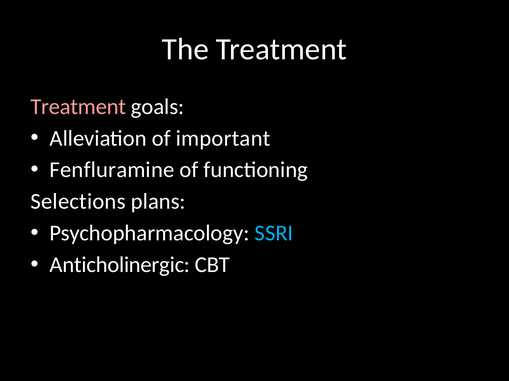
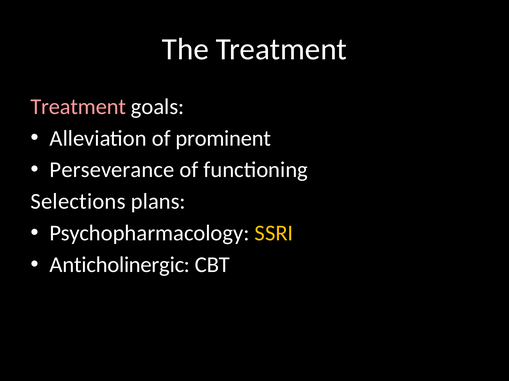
important: important -> prominent (223, 139)
Fenfluramine: Fenfluramine -> Perseverance (112, 170)
SSRI colour: light blue -> yellow (274, 234)
